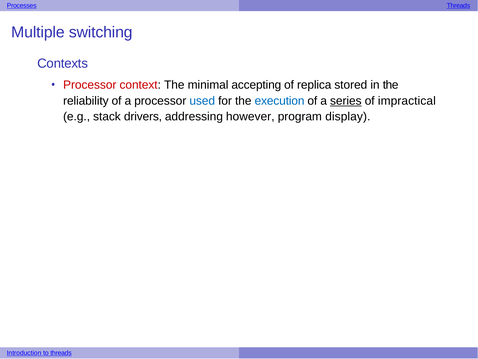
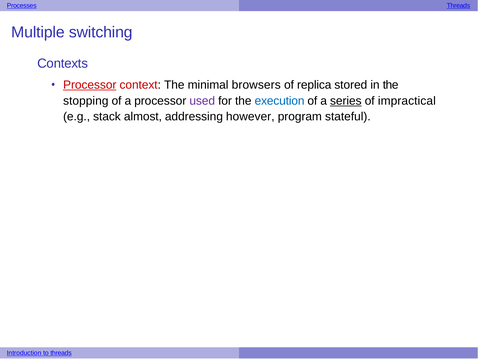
Processor underline: none -> present (90, 85)
accepting: accepting -> browsers (256, 85)
reliability: reliability -> stopping (86, 101)
used colour: blue -> purple (202, 101)
drivers: drivers -> almost (143, 117)
display: display -> stateful (348, 117)
